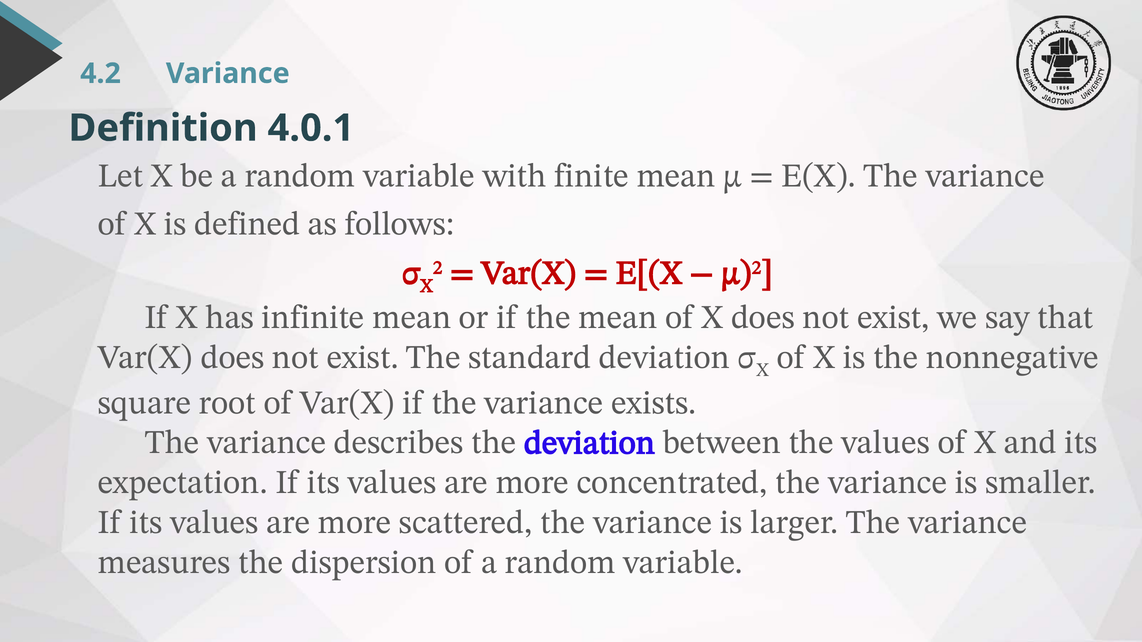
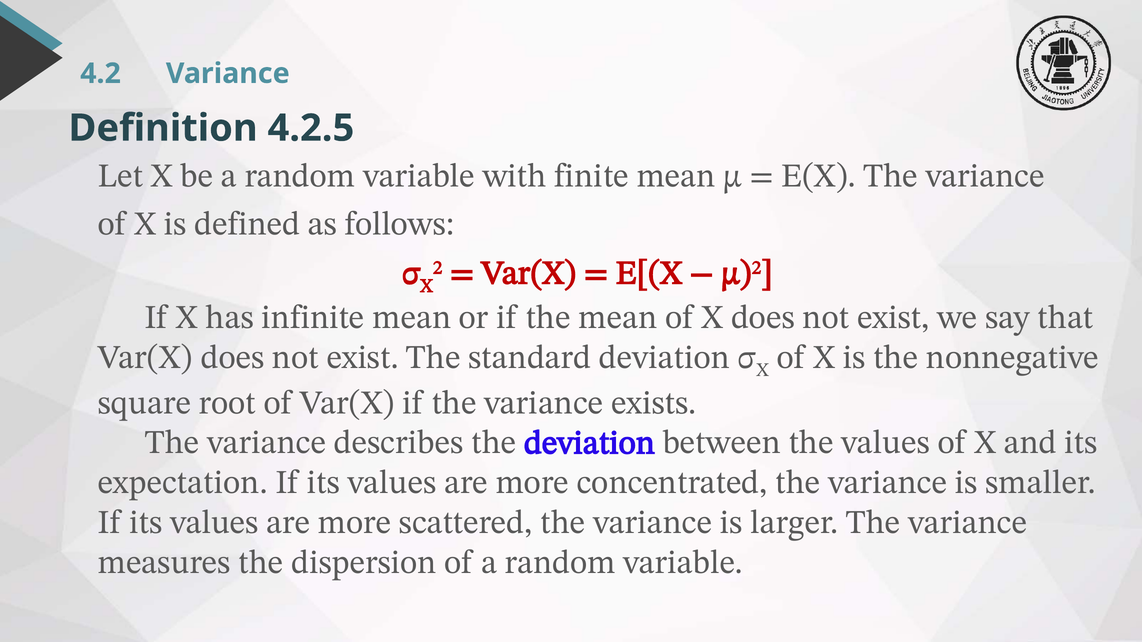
4.0.1: 4.0.1 -> 4.2.5 (311, 128)
